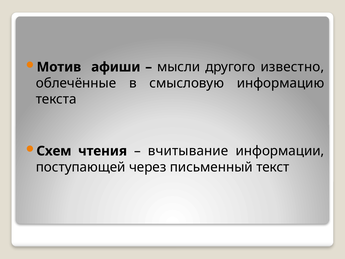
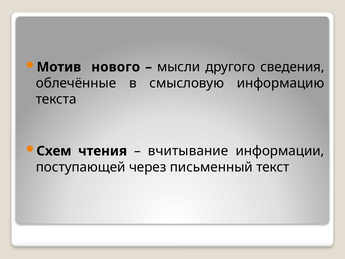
афиши: афиши -> нового (116, 67)
известно: известно -> сведения (292, 67)
